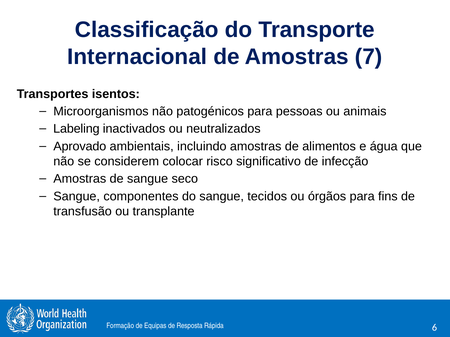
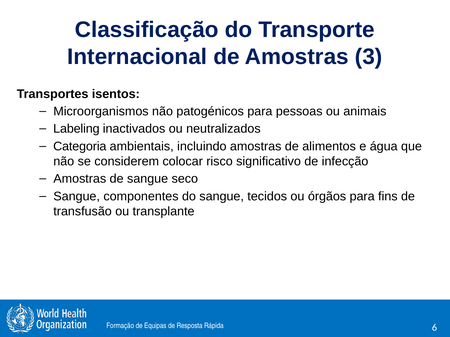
7: 7 -> 3 (369, 57)
Aprovado: Aprovado -> Categoria (80, 147)
